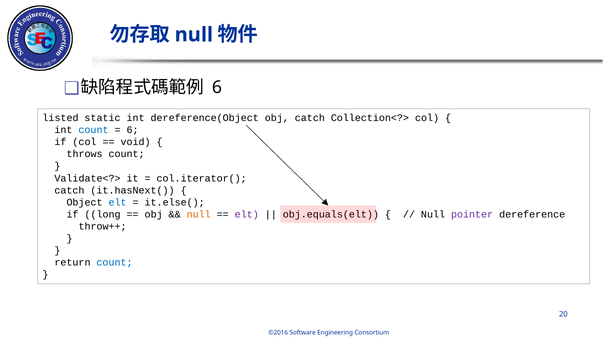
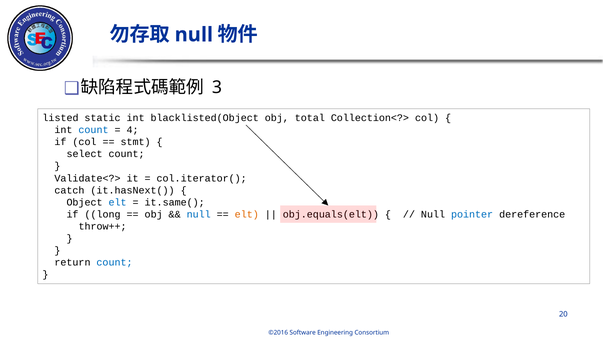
6: 6 -> 3 (217, 87)
dereference(Object: dereference(Object -> blacklisted(Object (205, 118)
obj catch: catch -> total (310, 118)
6: 6 -> 4 (133, 130)
void: void -> stmt (136, 142)
throws: throws -> select (85, 154)
it.else(: it.else( -> it.same( (175, 202)
null colour: orange -> blue (199, 214)
elt colour: purple -> orange (247, 214)
pointer colour: purple -> blue (472, 214)
